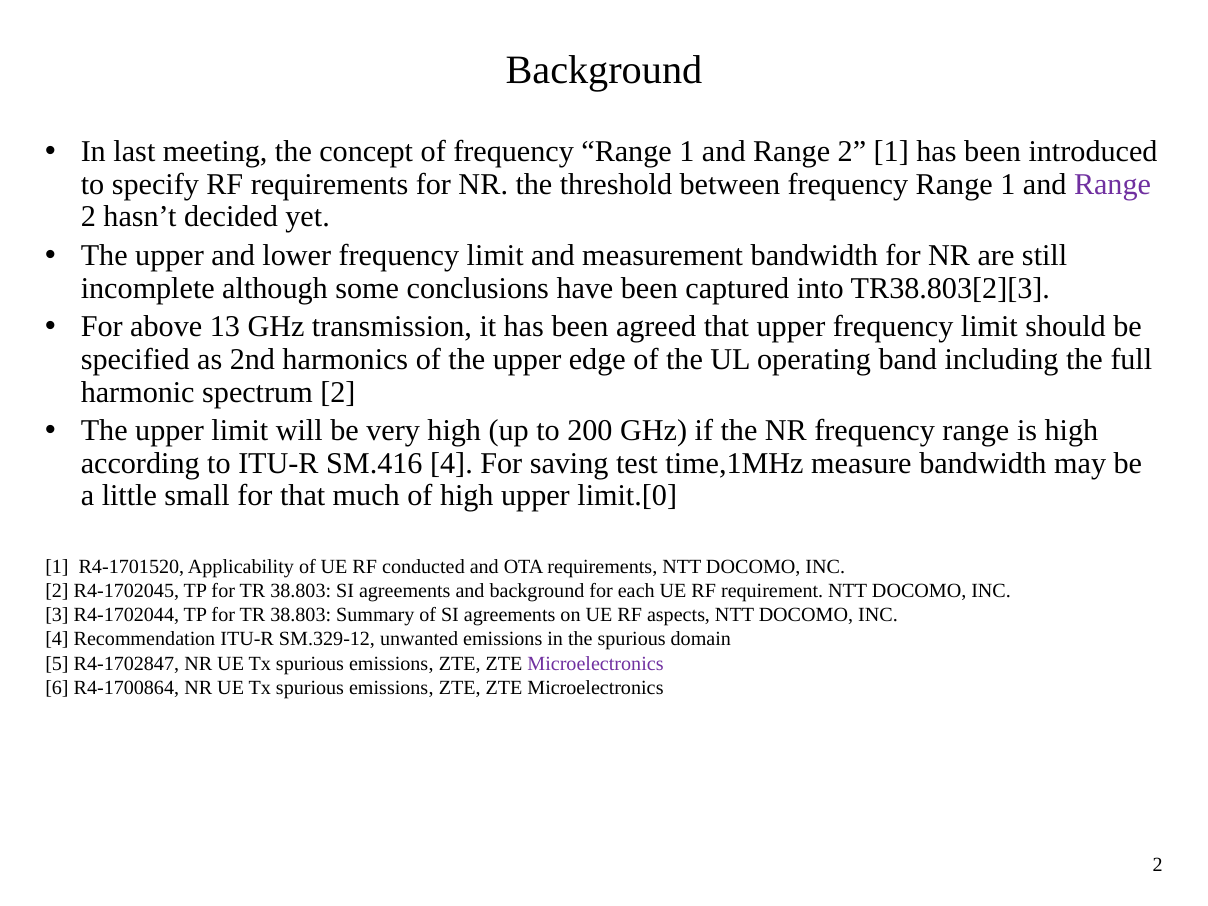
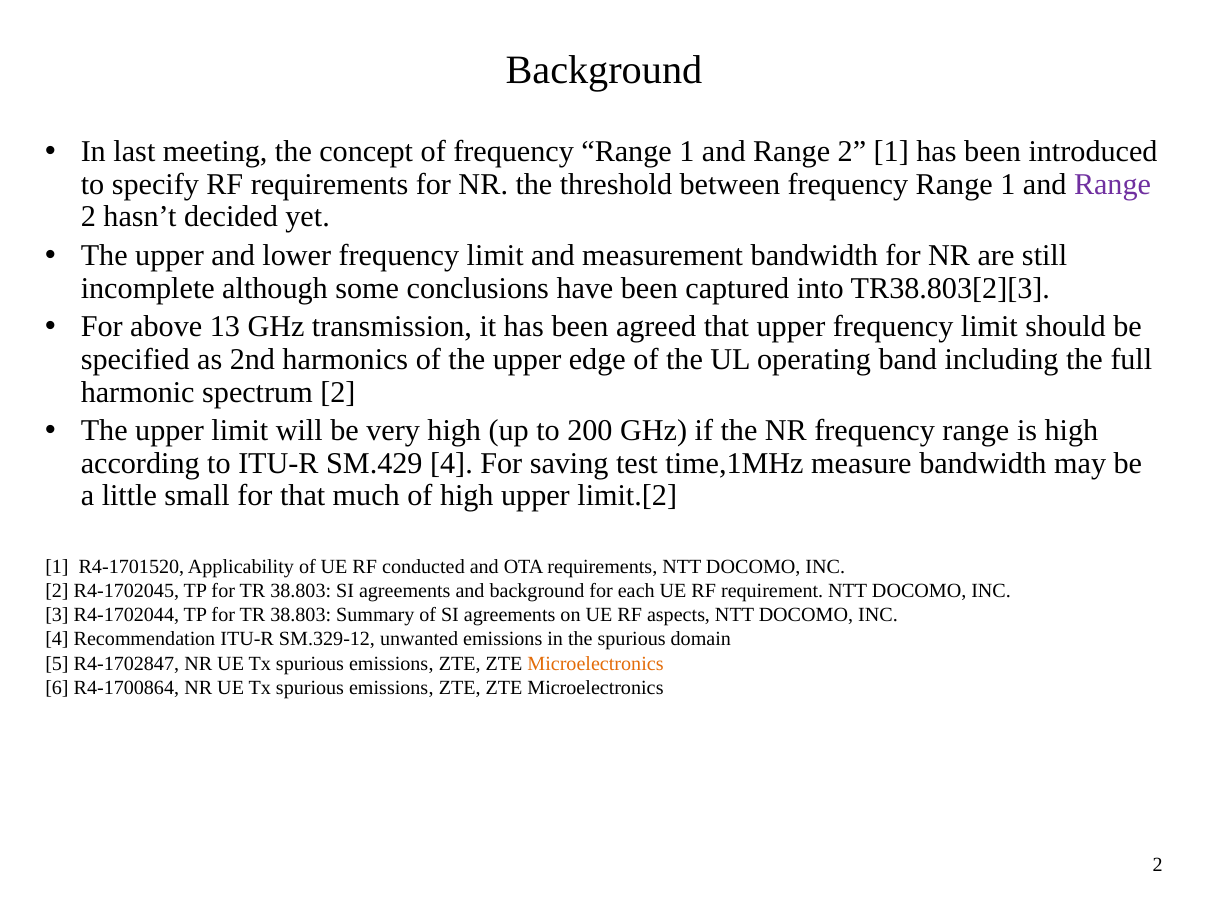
SM.416: SM.416 -> SM.429 (374, 463)
limit.[0: limit.[0 -> limit.[2 (627, 496)
Microelectronics colour: purple -> orange (595, 663)
